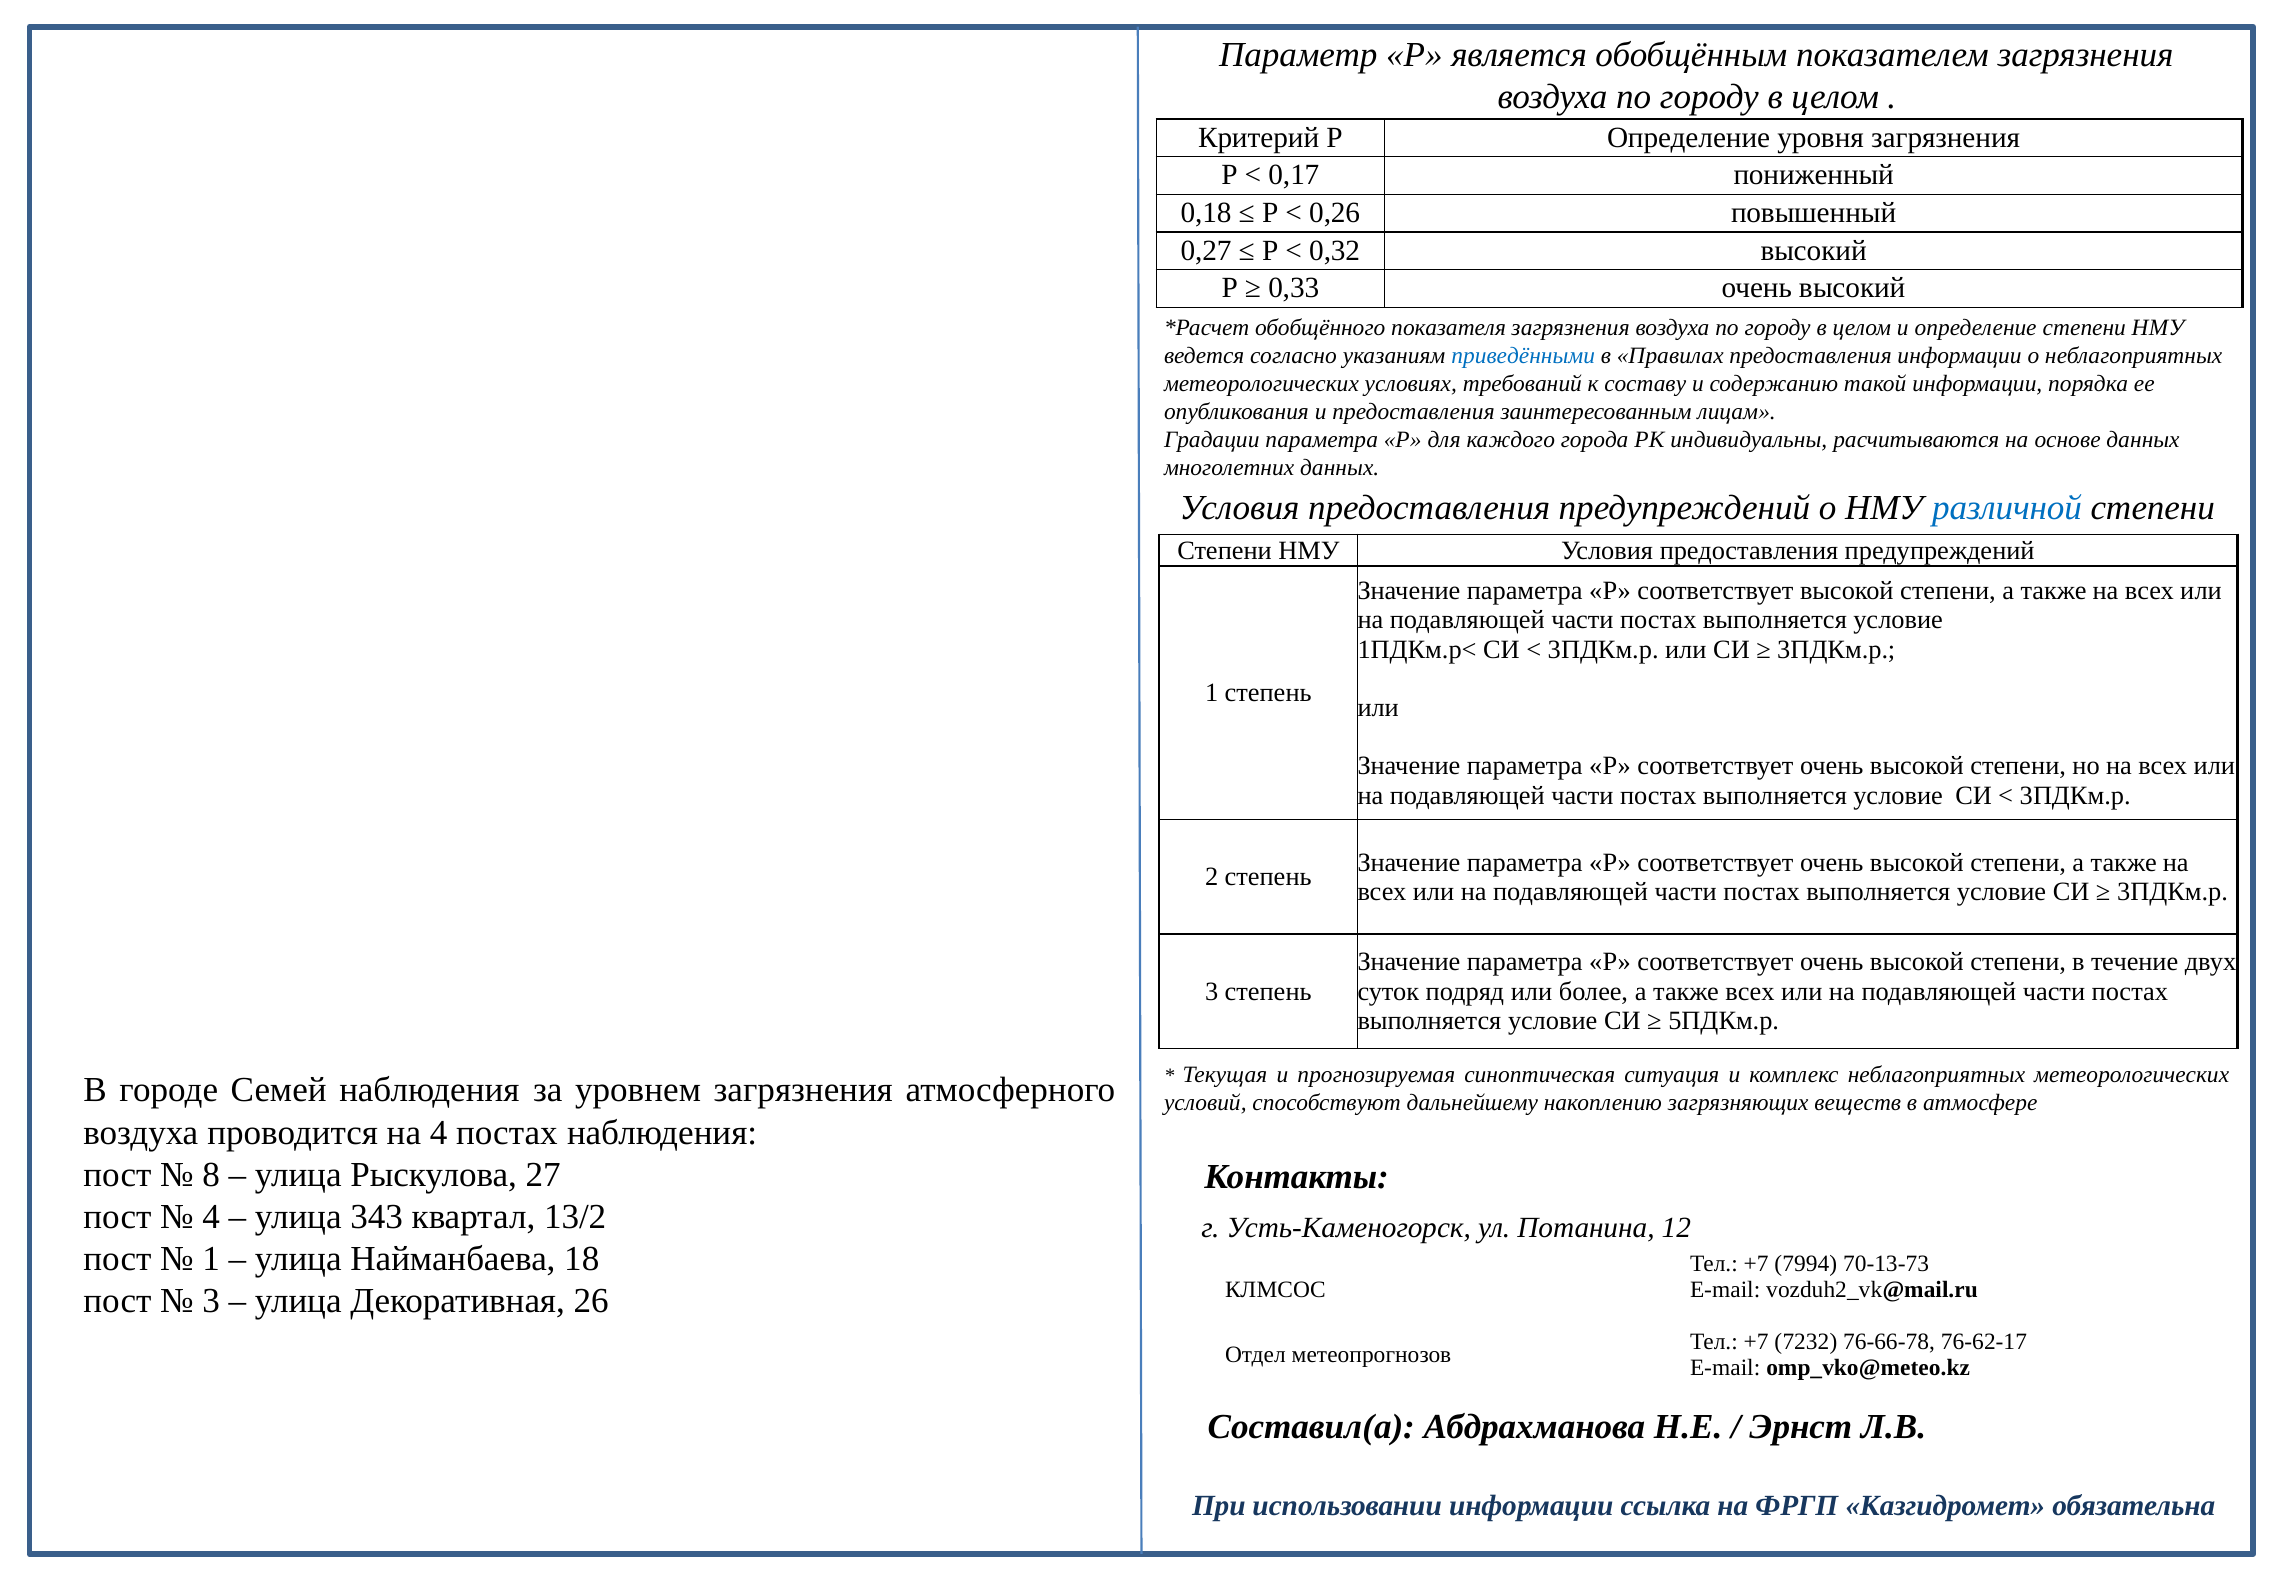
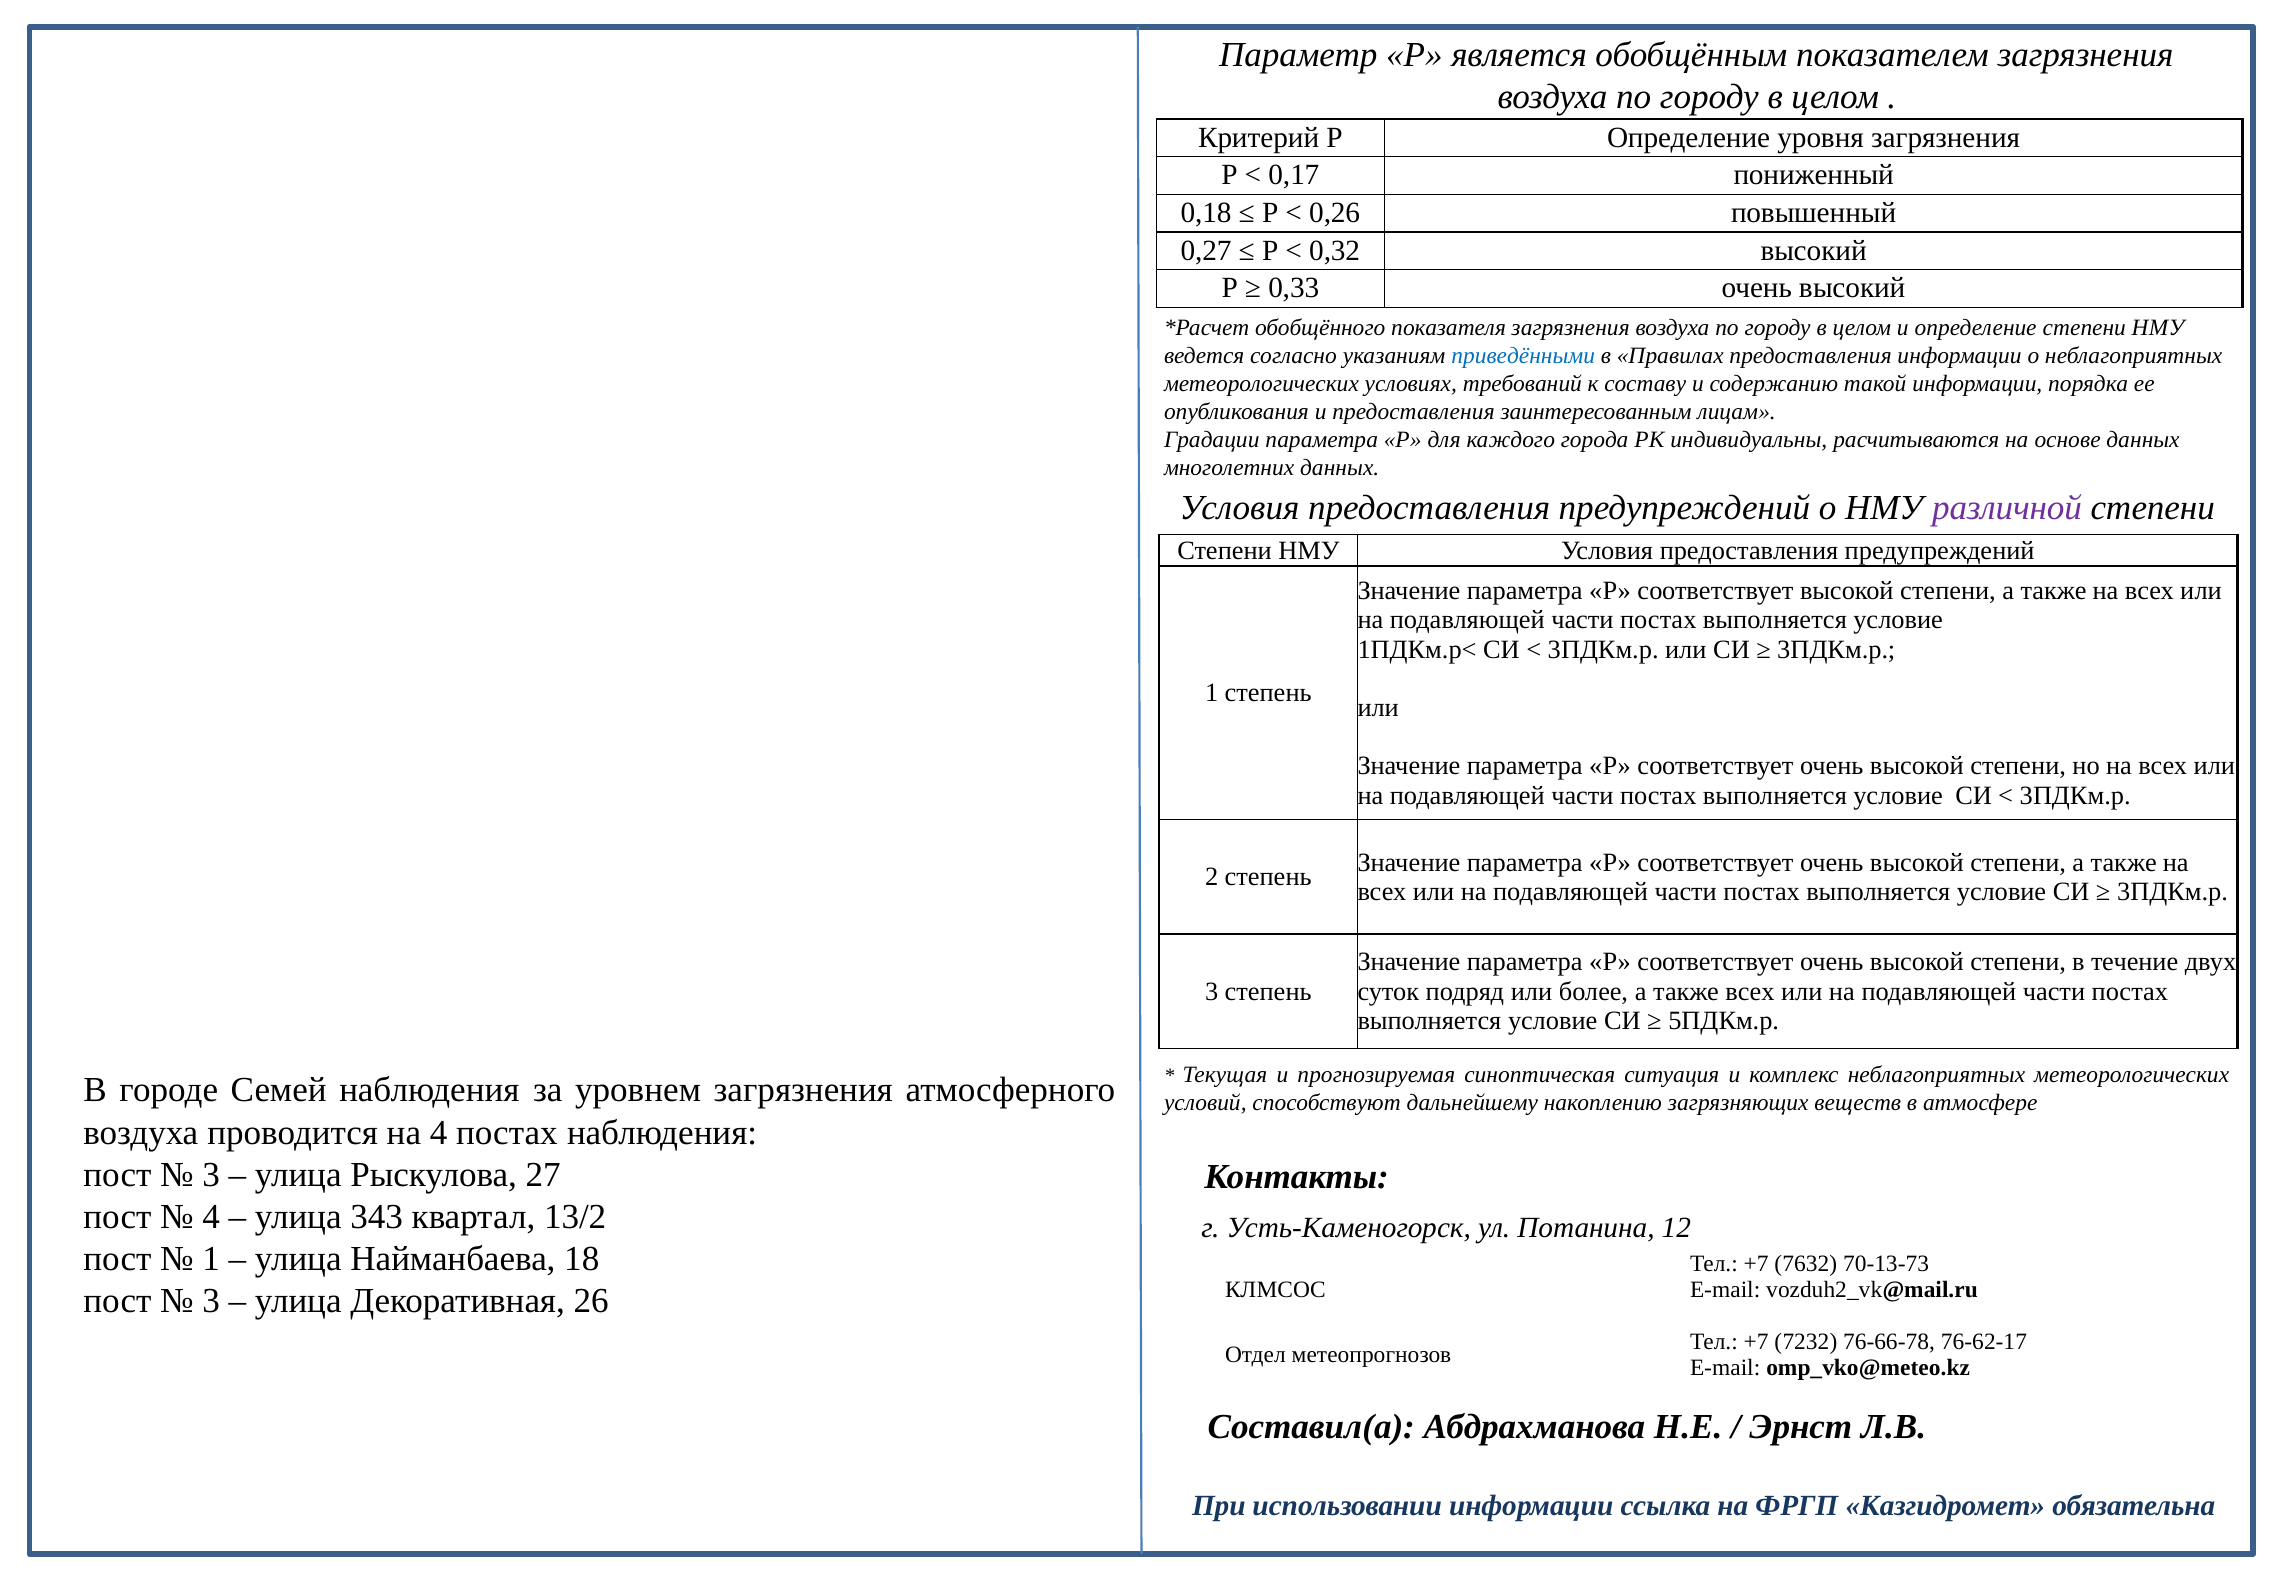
различной colour: blue -> purple (2007, 508)
8: 8 -> 3 (211, 1174)
7994: 7994 -> 7632 (1806, 1264)
